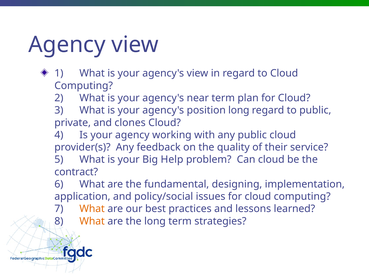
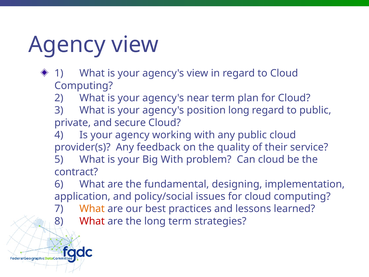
clones: clones -> secure (130, 123)
Big Help: Help -> With (172, 159)
What colour: orange -> red (92, 221)
